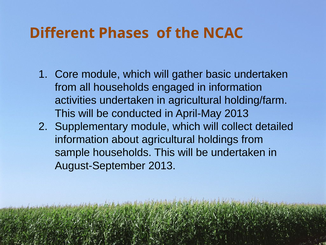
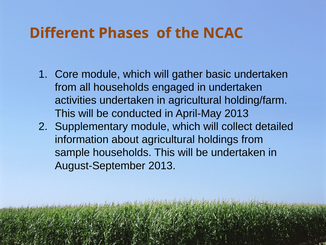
in information: information -> undertaken (235, 87)
